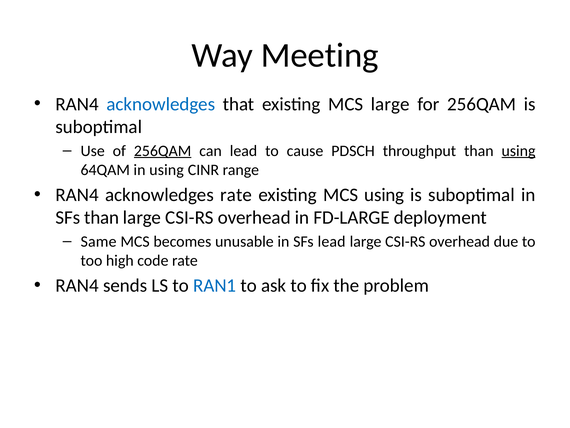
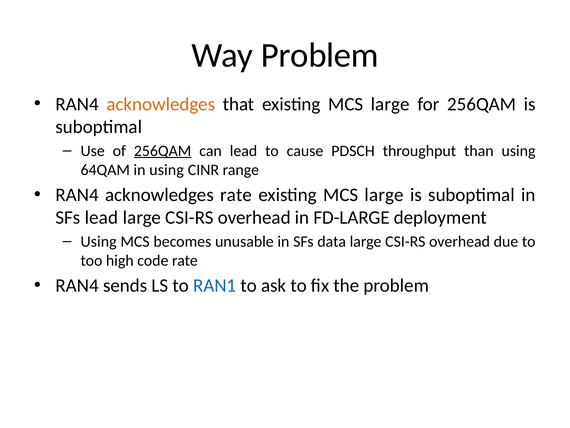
Way Meeting: Meeting -> Problem (320, 55)
acknowledges colour: blue -> orange (161, 104)
using underline: present -> none (519, 151)
using: using -> large (384, 195)
SFs than: than -> lead (101, 217)
Same: Same -> Using (99, 241)
SFs lead: lead -> data (332, 241)
